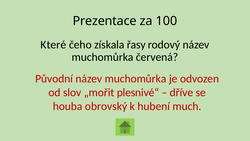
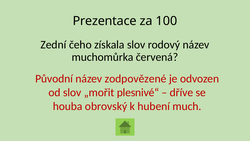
Které: Které -> Zední (53, 45)
získala řasy: řasy -> slov (136, 45)
Původní název muchomůrka: muchomůrka -> zodpovězené (136, 78)
